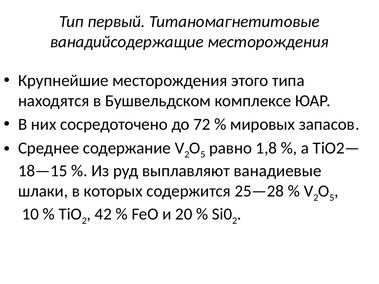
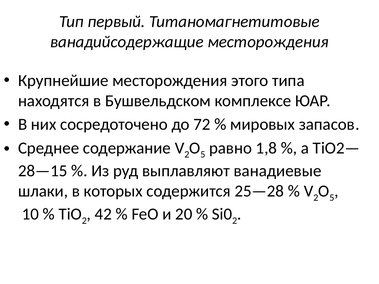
18—15: 18—15 -> 28—15 (43, 171)
